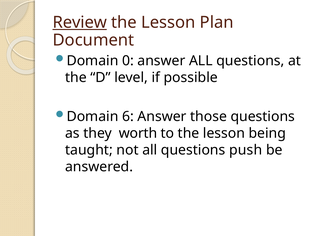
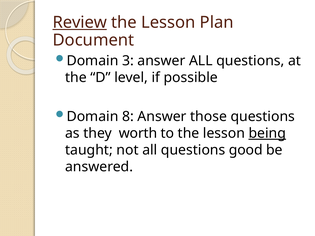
0: 0 -> 3 (128, 61)
6: 6 -> 8 (128, 117)
being underline: none -> present (267, 133)
push: push -> good (246, 150)
